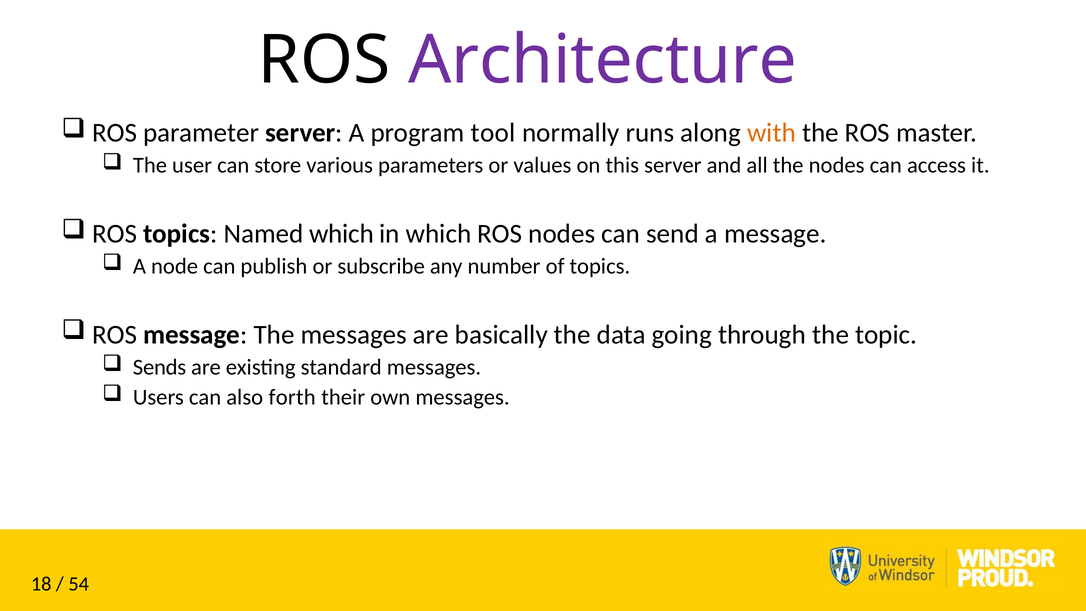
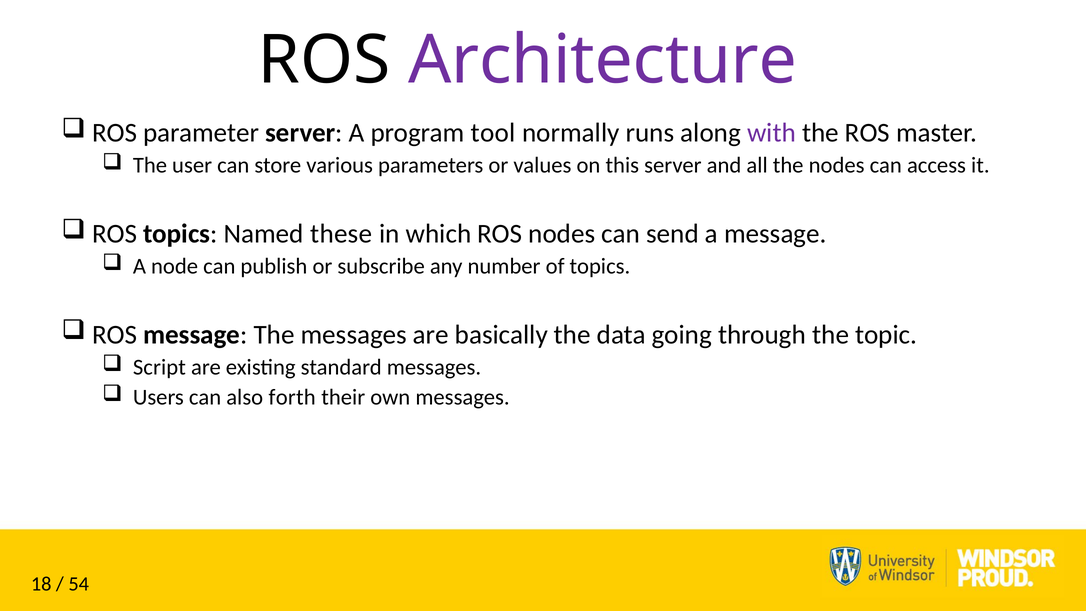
with colour: orange -> purple (771, 133)
Named which: which -> these (341, 234)
Sends: Sends -> Script (159, 367)
